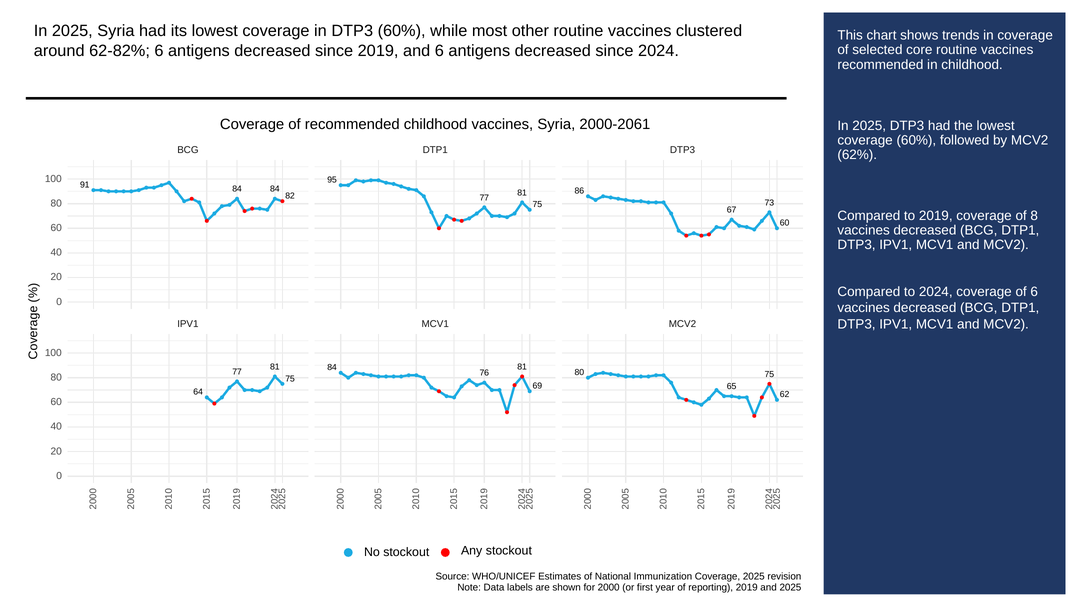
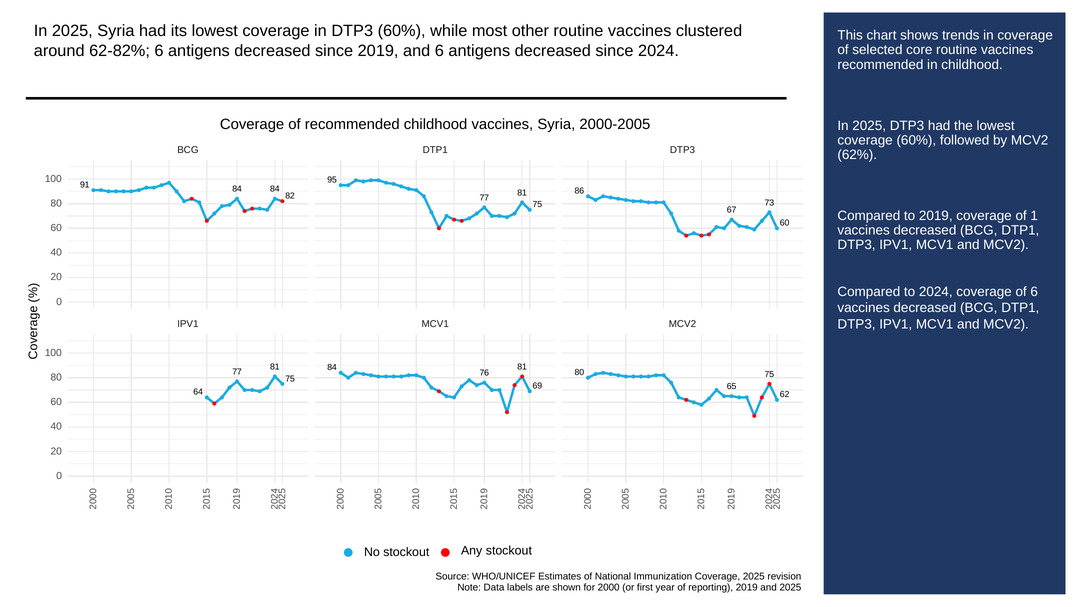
2000-2061: 2000-2061 -> 2000-2005 (615, 124)
of 8: 8 -> 1 (1034, 216)
